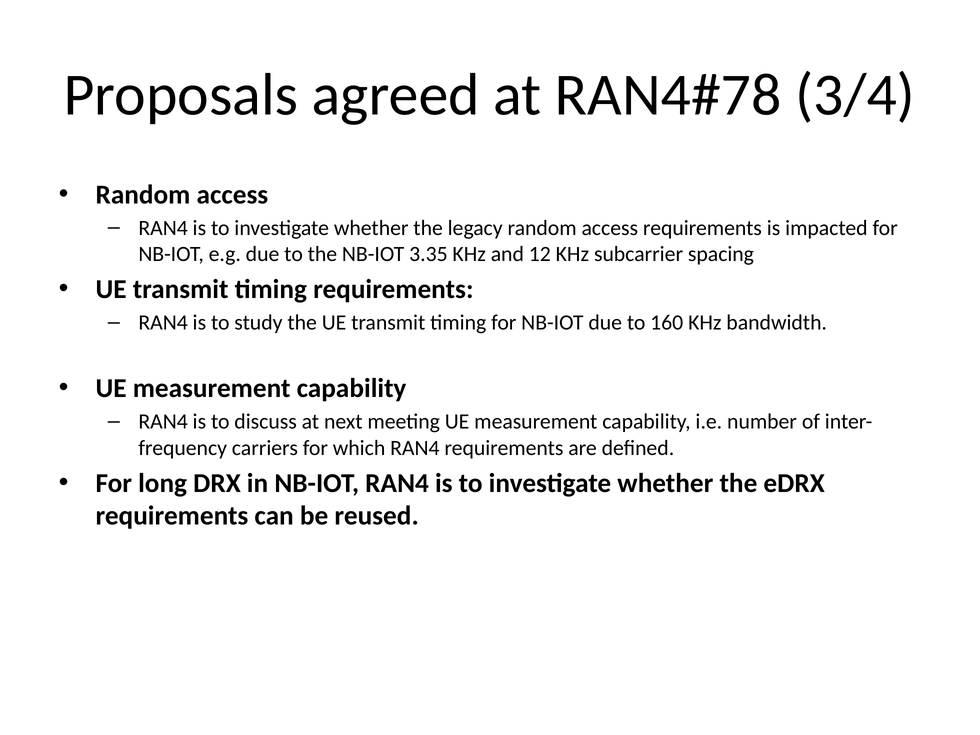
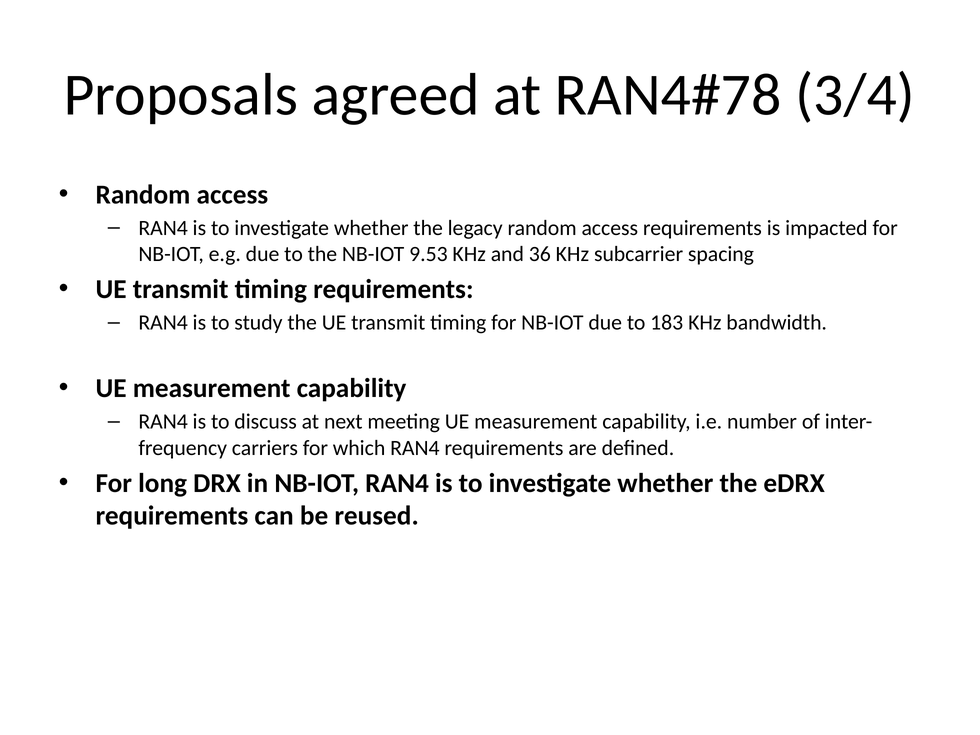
3.35: 3.35 -> 9.53 (428, 254)
12: 12 -> 36 (540, 254)
160: 160 -> 183 (667, 323)
